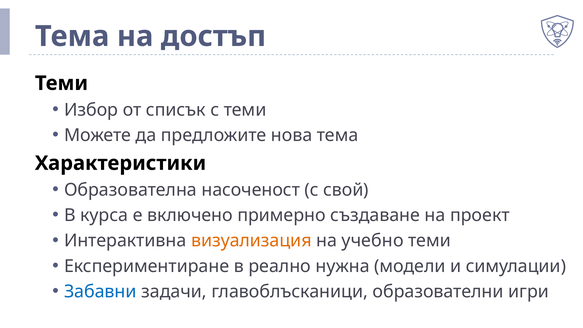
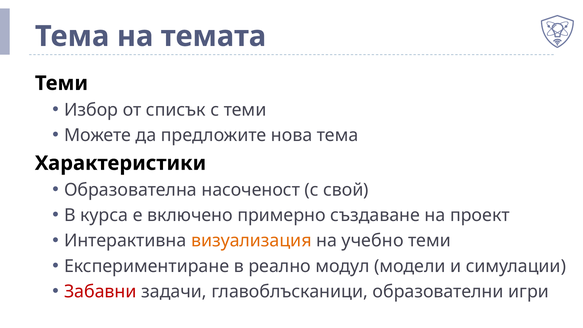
достъп: достъп -> темата (214, 36)
нужна: нужна -> модул (343, 266)
Забавни colour: blue -> red (100, 292)
